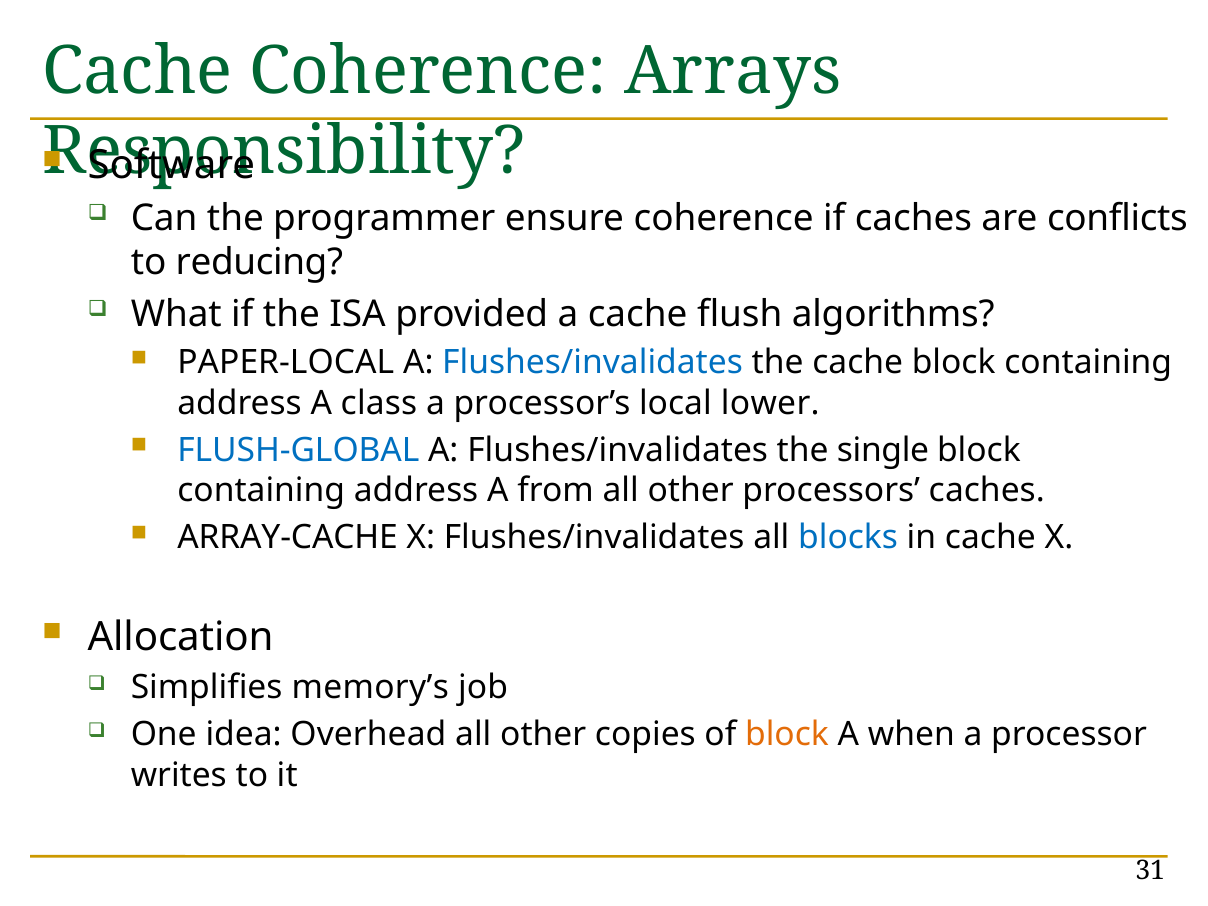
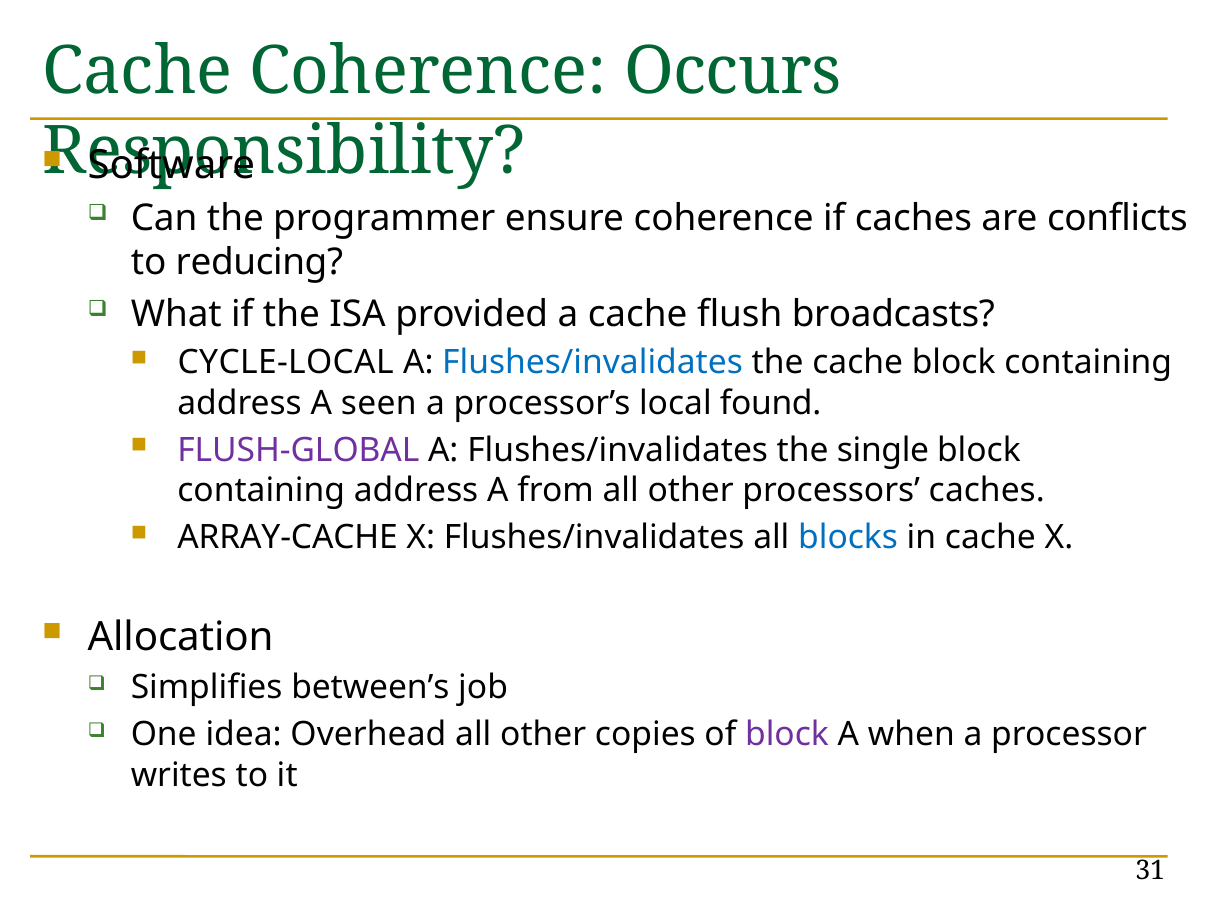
Arrays: Arrays -> Occurs (733, 71)
algorithms: algorithms -> broadcasts (893, 314)
PAPER-LOCAL: PAPER-LOCAL -> CYCLE-LOCAL (286, 363)
class: class -> seen (379, 403)
lower: lower -> found (771, 403)
FLUSH-GLOBAL colour: blue -> purple (298, 450)
memory’s: memory’s -> between’s (370, 688)
block colour: orange -> purple (787, 735)
